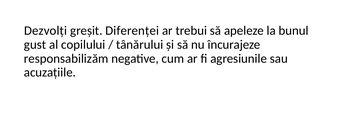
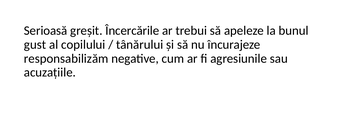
Dezvolți: Dezvolți -> Serioasă (46, 31)
Diferenței: Diferenței -> Încercările (132, 31)
